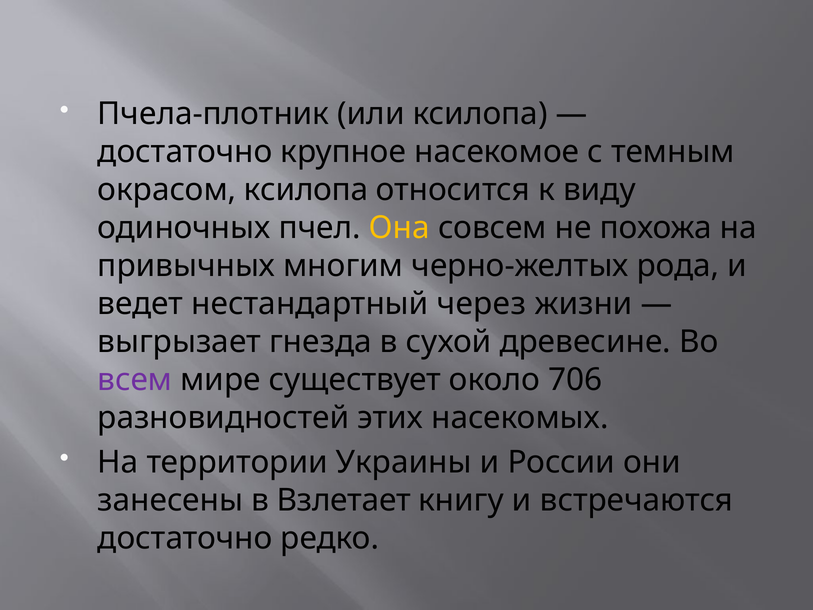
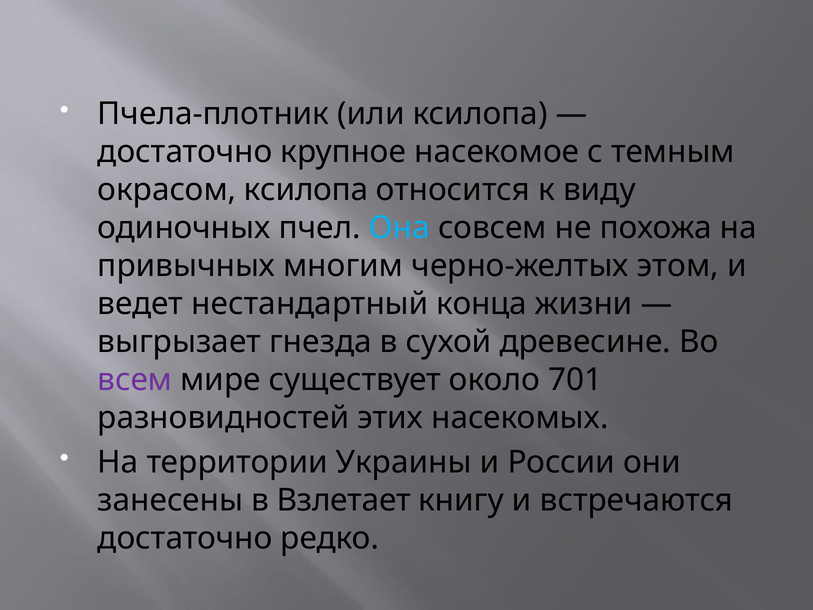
Она colour: yellow -> light blue (399, 228)
рода: рода -> этом (678, 266)
через: через -> конца (482, 304)
706: 706 -> 701 (575, 380)
